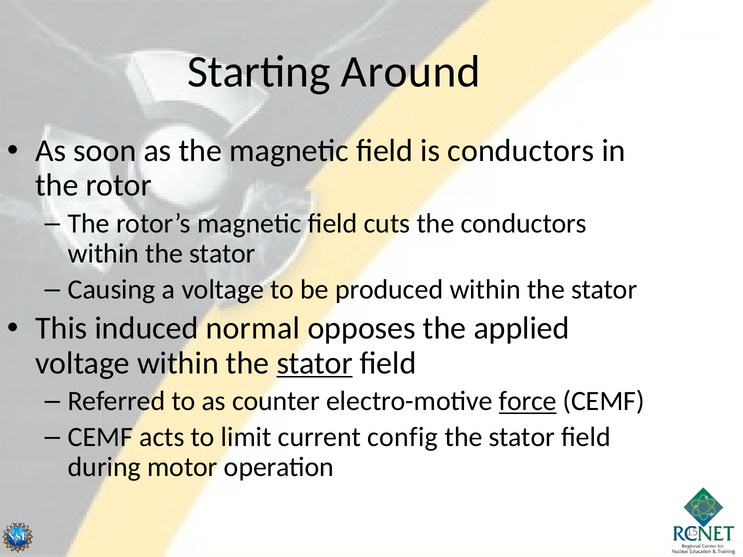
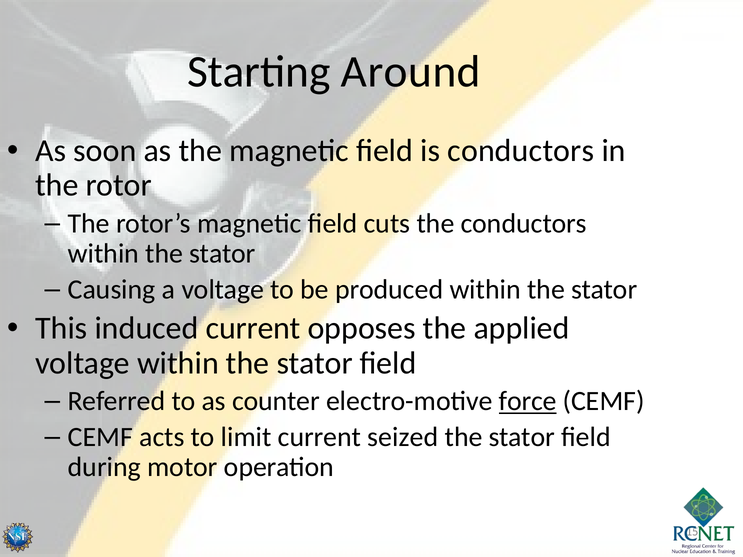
induced normal: normal -> current (253, 329)
stator underline: present -> none (315, 363)
config: config -> seized (403, 437)
